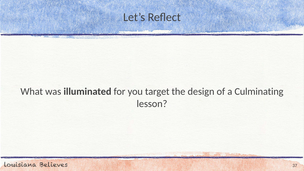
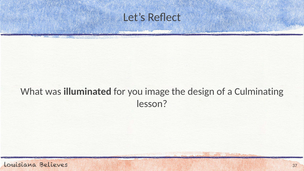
target: target -> image (157, 92)
